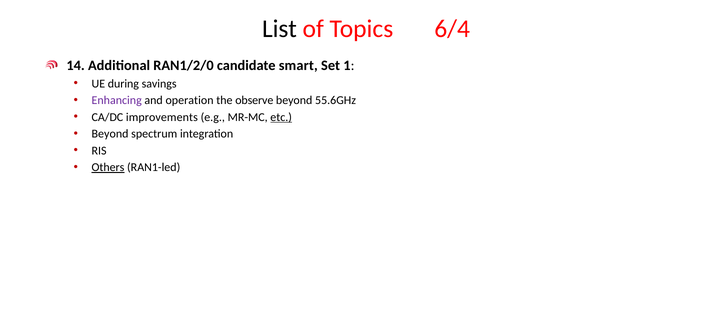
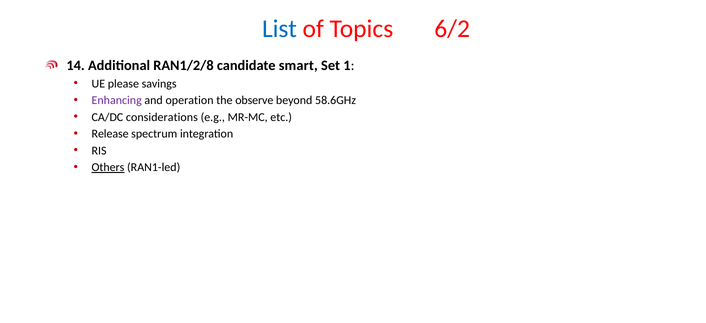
List colour: black -> blue (279, 29)
6/4: 6/4 -> 6/2 (452, 29)
RAN1/2/0: RAN1/2/0 -> RAN1/2/8 (183, 66)
during: during -> please (123, 84)
55.6GHz: 55.6GHz -> 58.6GHz (336, 100)
improvements: improvements -> considerations (162, 117)
etc underline: present -> none (281, 117)
Beyond: Beyond -> Release (110, 134)
